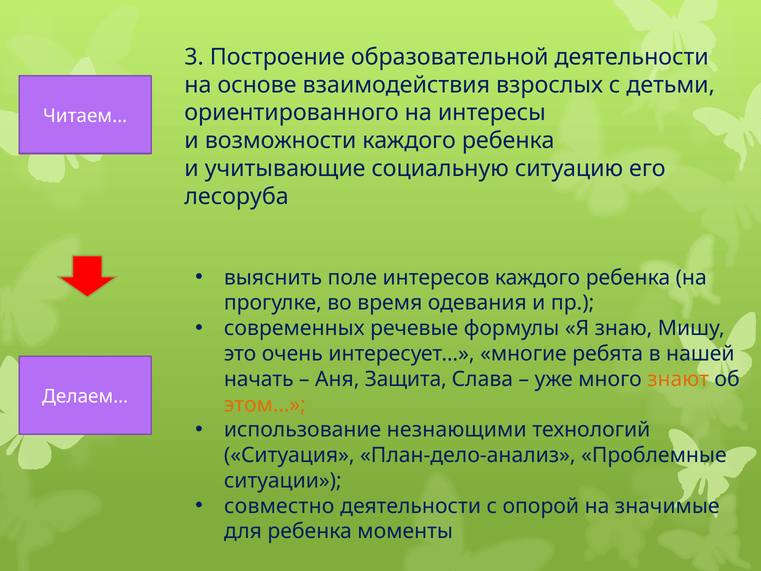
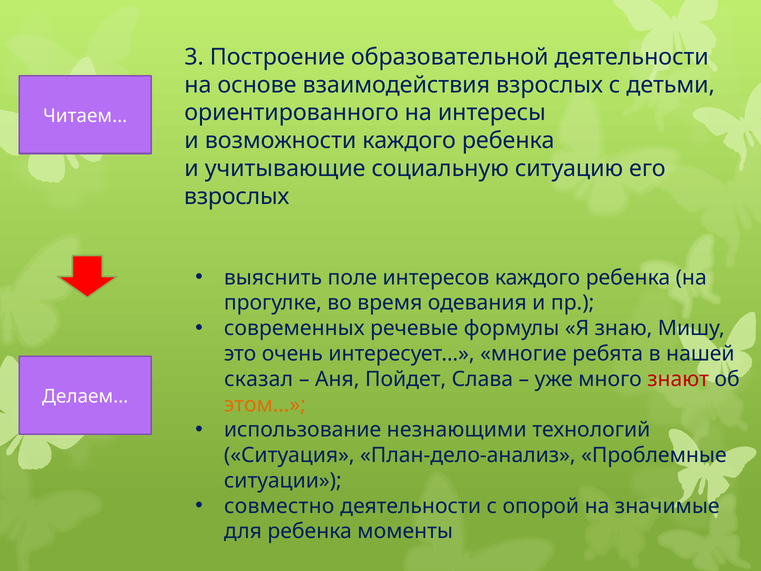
лесоруба: лесоруба -> взрослых (237, 196)
начать: начать -> сказал (259, 379)
Защита: Защита -> Пойдет (406, 379)
знают colour: orange -> red (678, 379)
